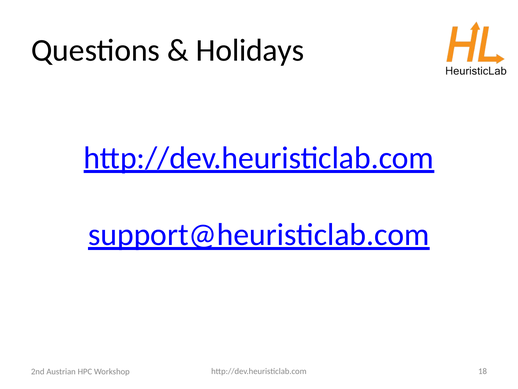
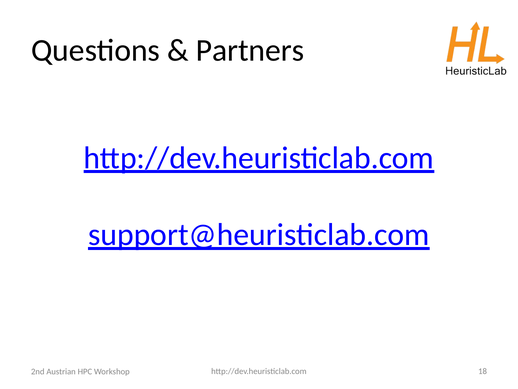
Holidays: Holidays -> Partners (250, 50)
